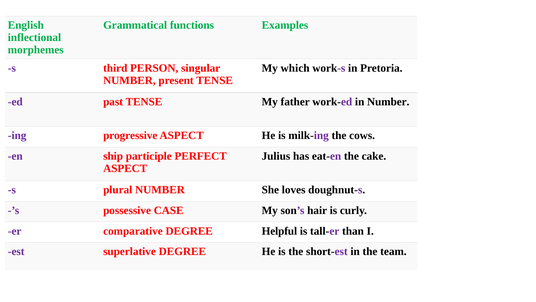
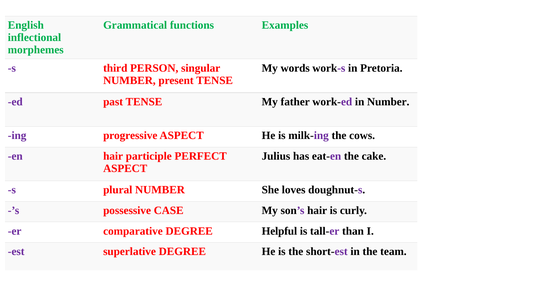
which: which -> words (295, 68)
en ship: ship -> hair (113, 156)
